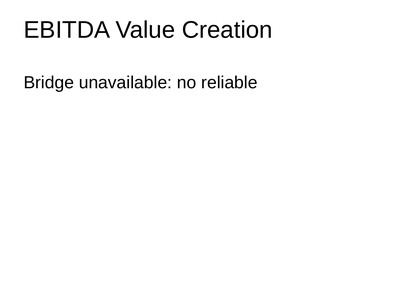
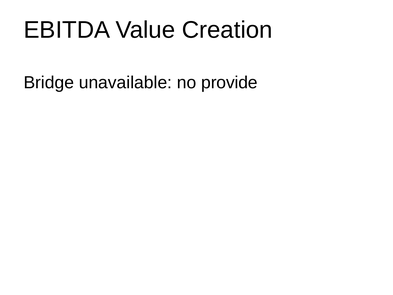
reliable: reliable -> provide (229, 82)
